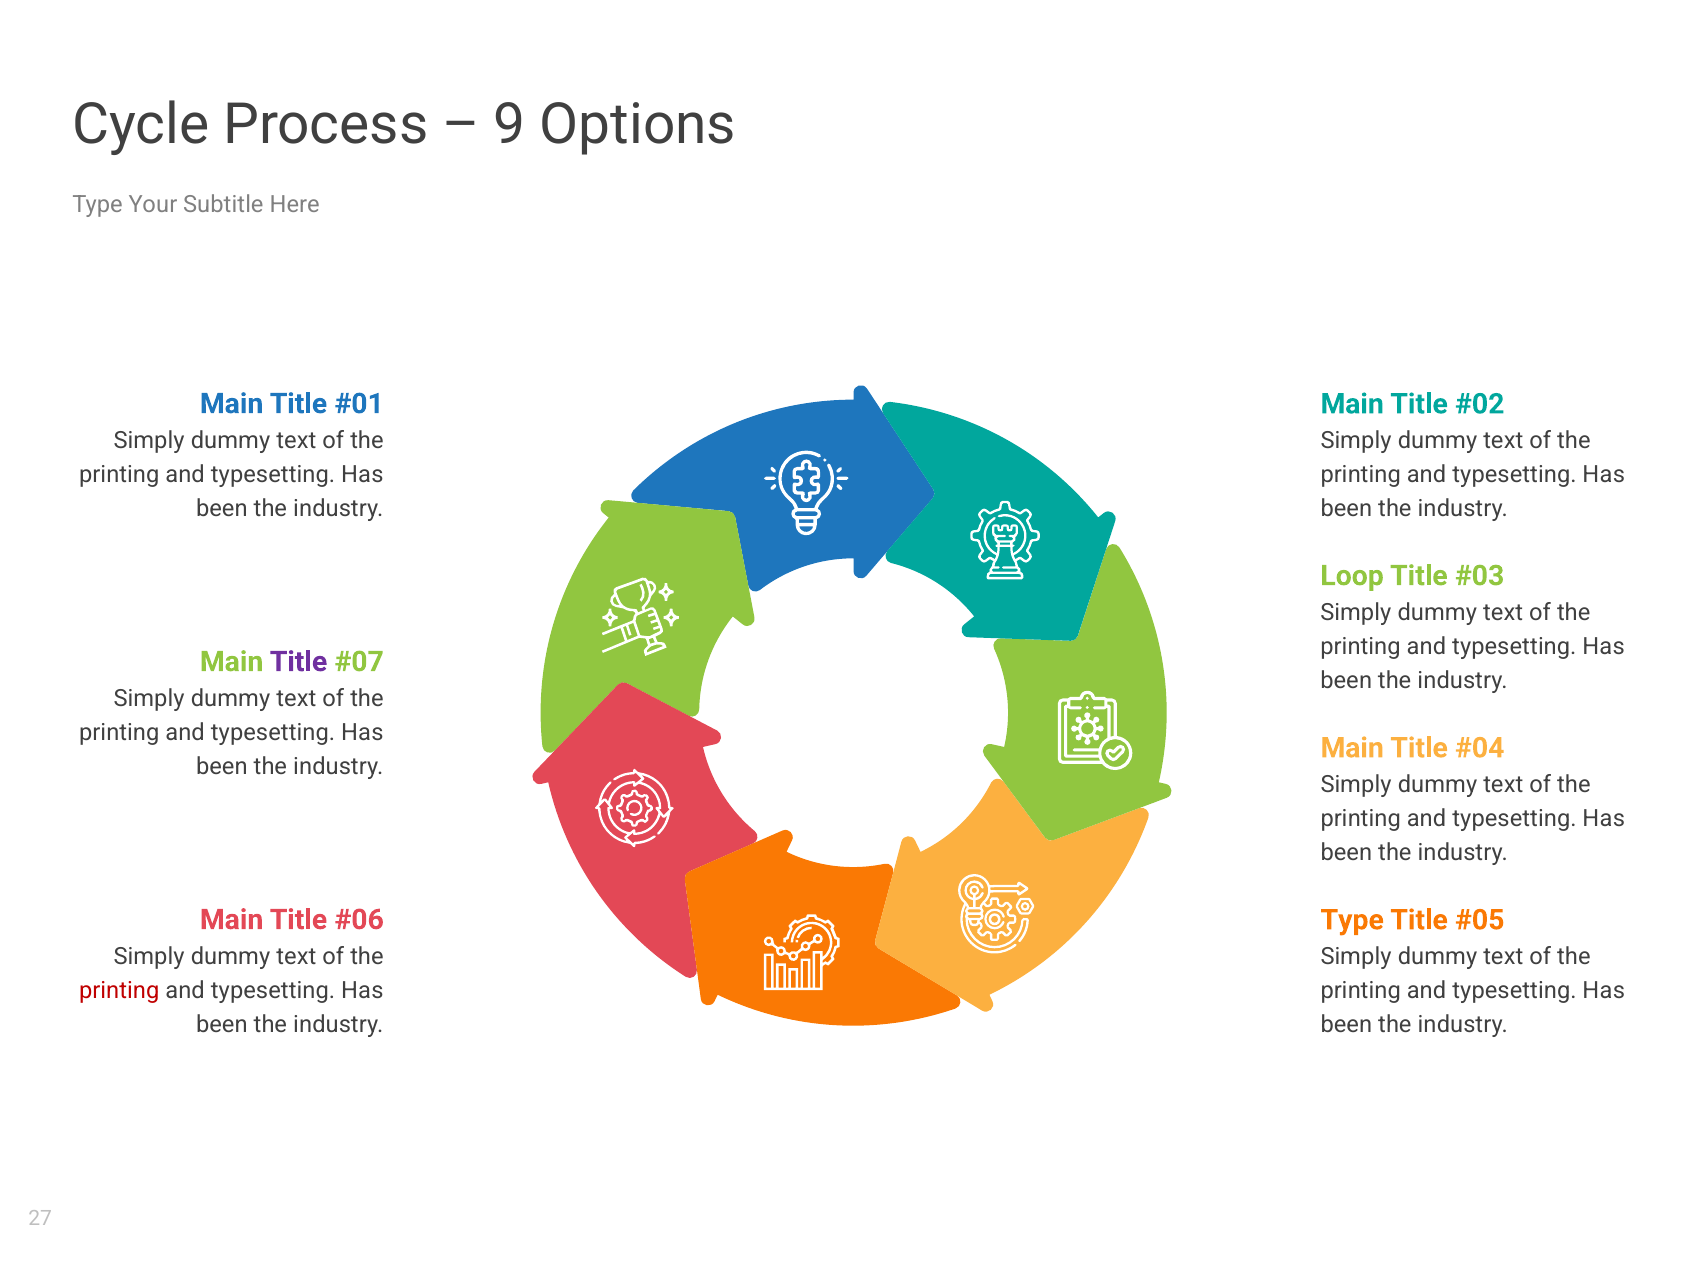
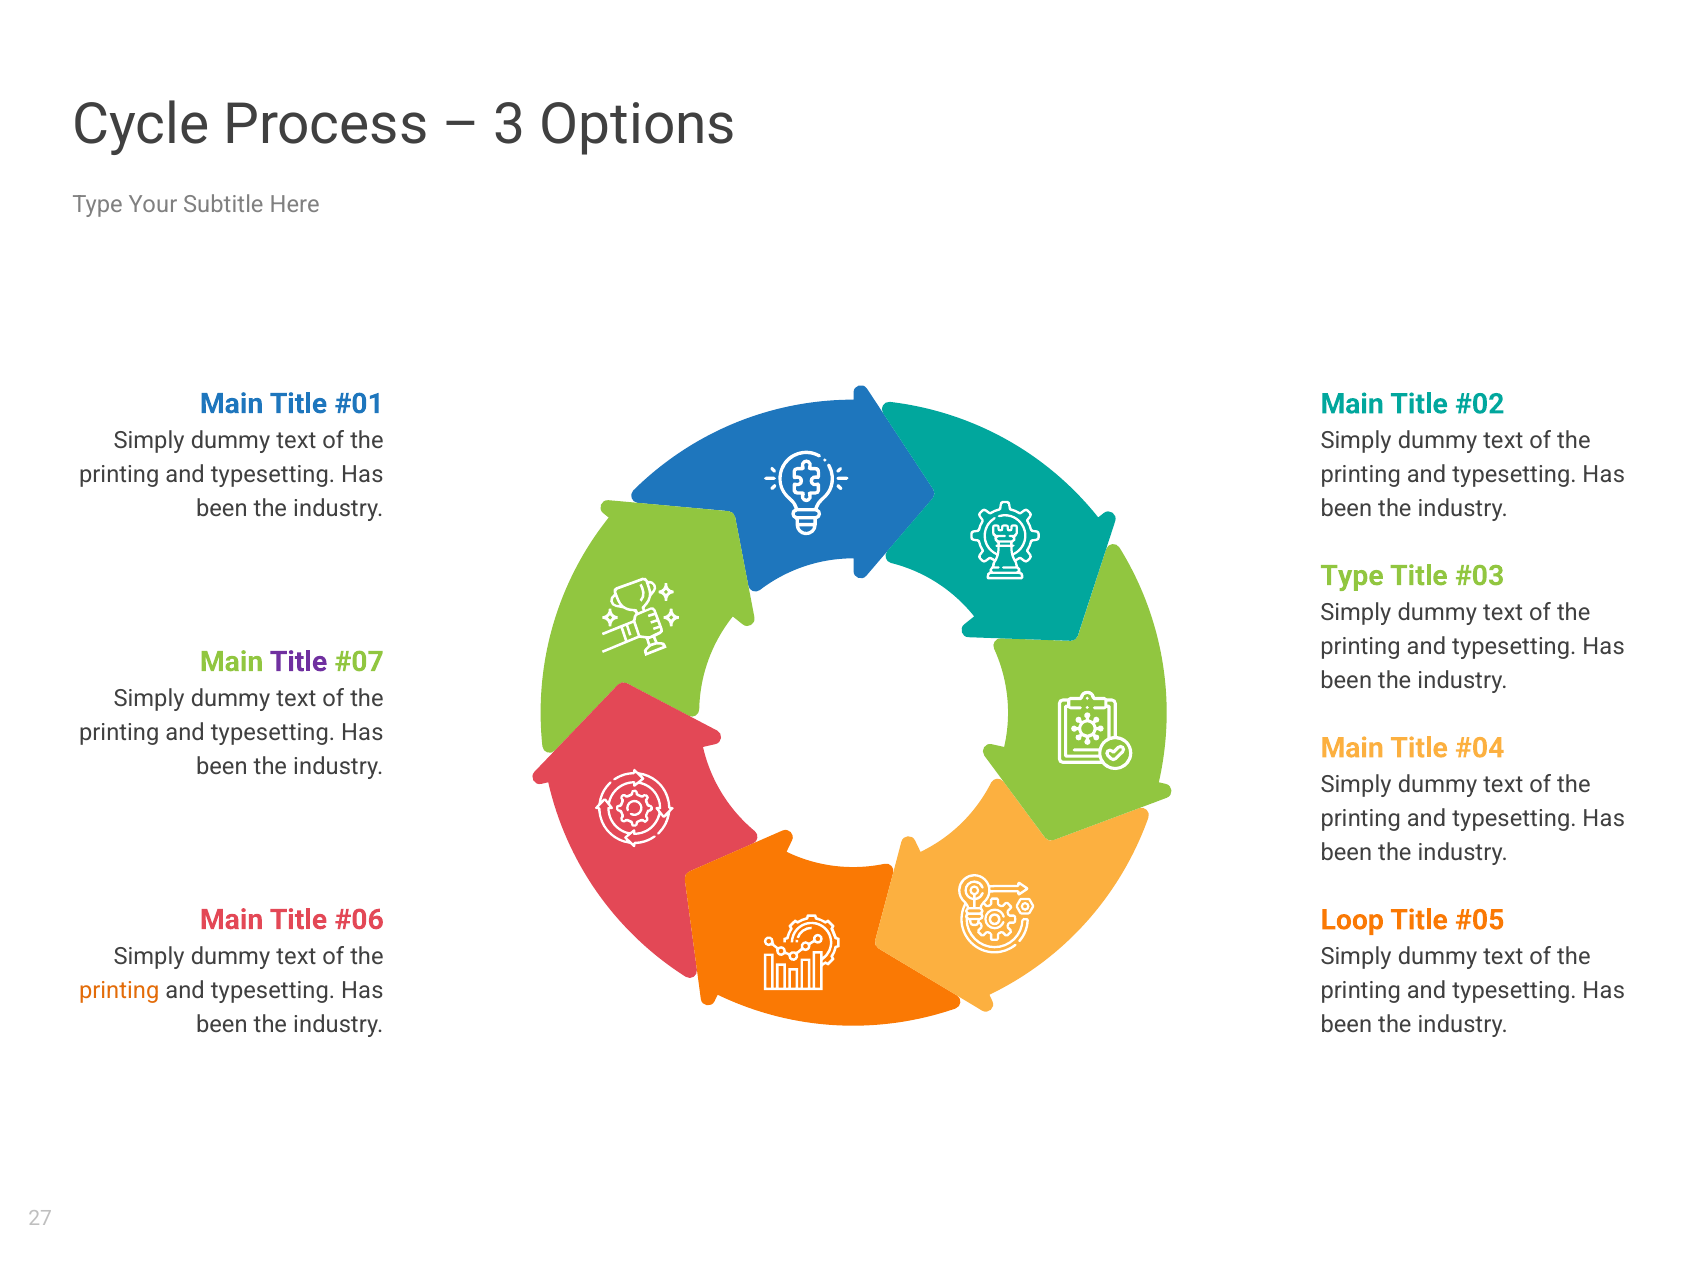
9: 9 -> 3 (510, 125)
Loop: Loop -> Type (1352, 576)
Type: Type -> Loop (1352, 920)
printing colour: red -> orange (119, 990)
